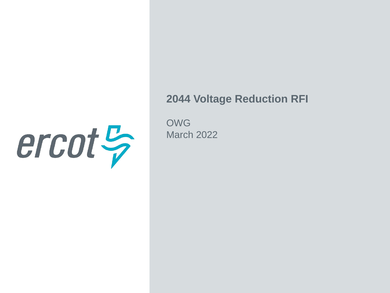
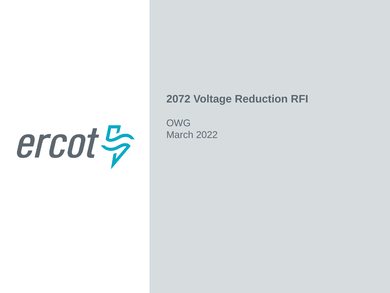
2044: 2044 -> 2072 (178, 99)
